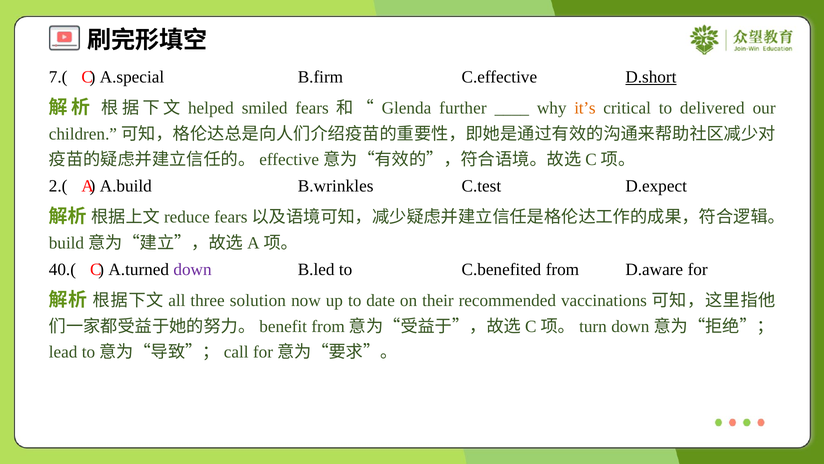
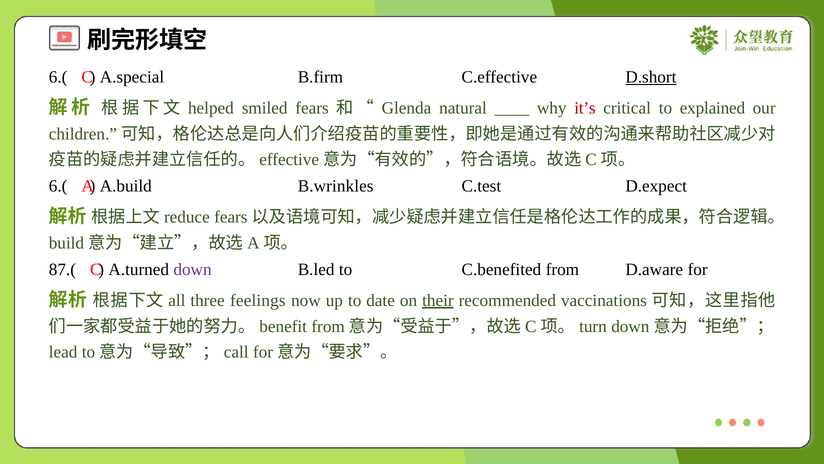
7.(: 7.( -> 6.( (58, 77)
further: further -> natural (463, 108)
it’s colour: orange -> red (585, 108)
delivered: delivered -> explained (712, 108)
2.(: 2.( -> 6.( (58, 186)
40.(: 40.( -> 87.( (62, 269)
solution: solution -> feelings (258, 300)
their underline: none -> present (438, 300)
